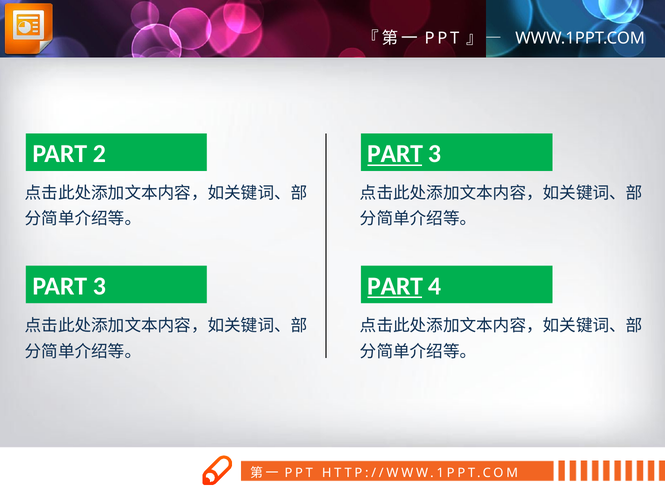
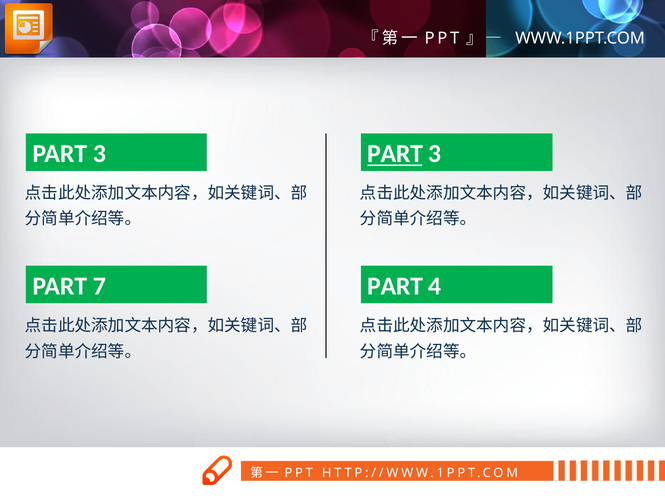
2: 2 -> 3 (99, 154)
3: 3 -> 7 (99, 287)
PART underline: present -> none (395, 287)
